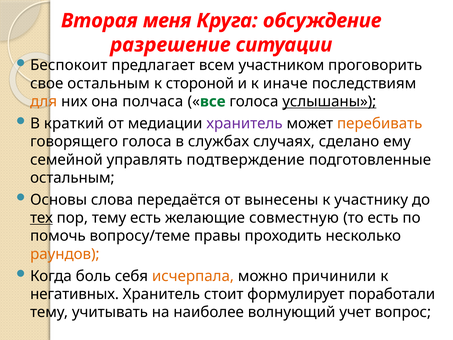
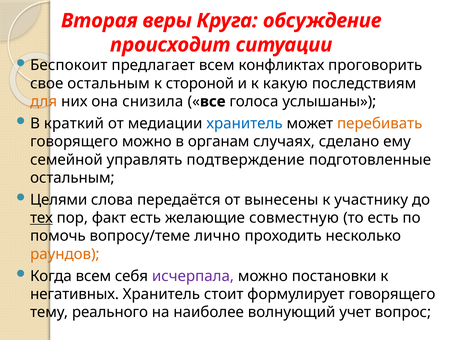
меня: меня -> веры (167, 21)
разрешение: разрешение -> происходит (170, 45)
участником: участником -> конфликтах (281, 65)
иначе: иначе -> какую (285, 83)
полчаса: полчаса -> снизила (153, 101)
все colour: green -> black (213, 101)
услышаны underline: present -> none (329, 101)
хранитель colour: purple -> blue (244, 123)
говорящего голоса: голоса -> можно (147, 141)
службах: службах -> органам (219, 141)
Основы: Основы -> Целями (59, 200)
пор тему: тему -> факт (109, 218)
правы: правы -> лично (217, 236)
Когда боль: боль -> всем (93, 276)
исчерпала colour: orange -> purple (193, 276)
причинили: причинили -> постановки (334, 276)
формулирует поработали: поработали -> говорящего (392, 294)
учитывать: учитывать -> реального (110, 312)
